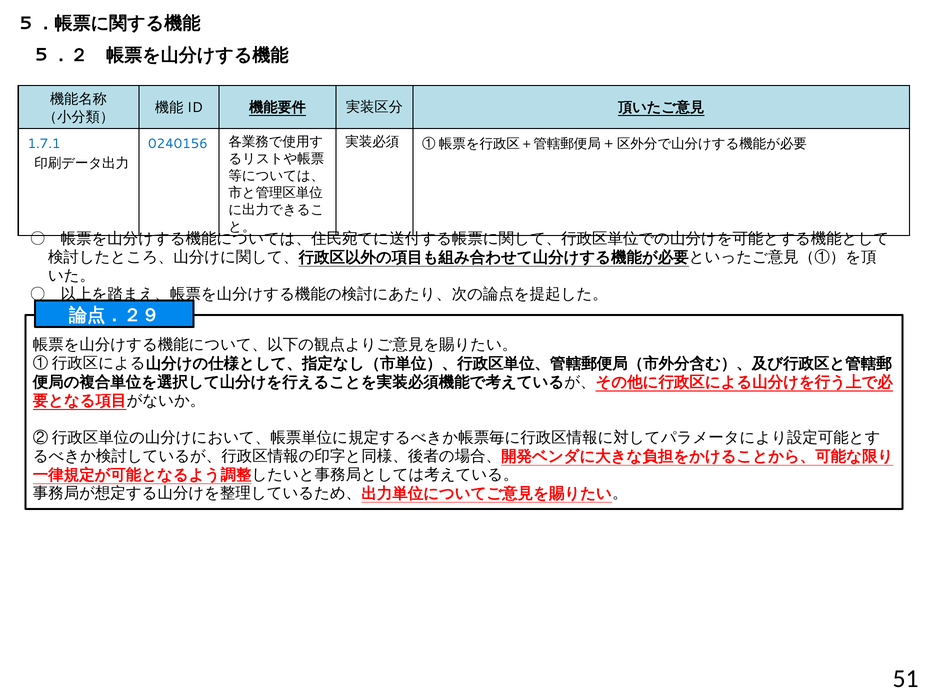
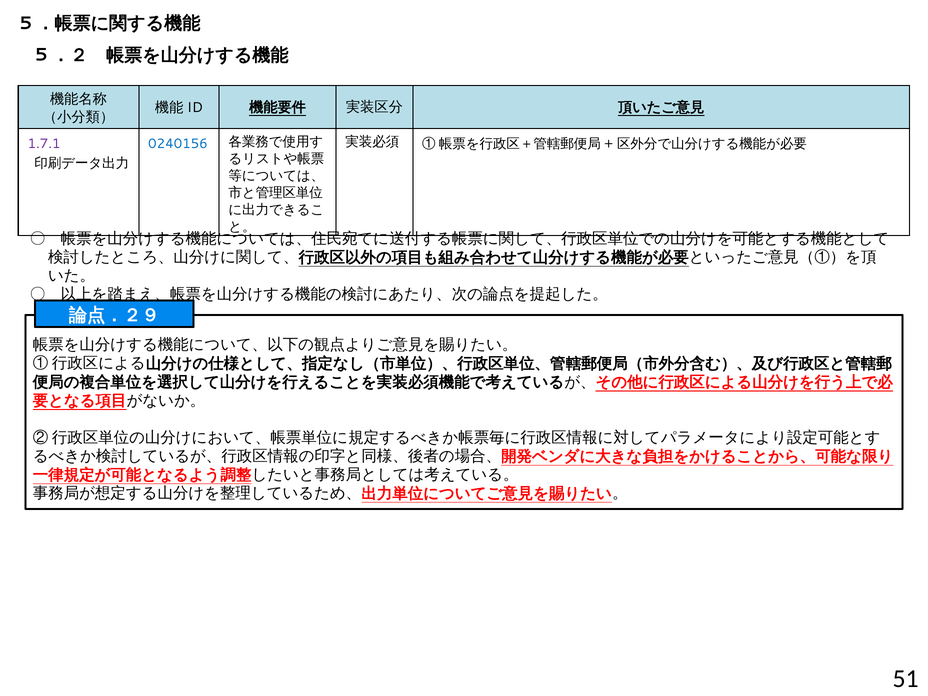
1.7.1 colour: blue -> purple (44, 144)
